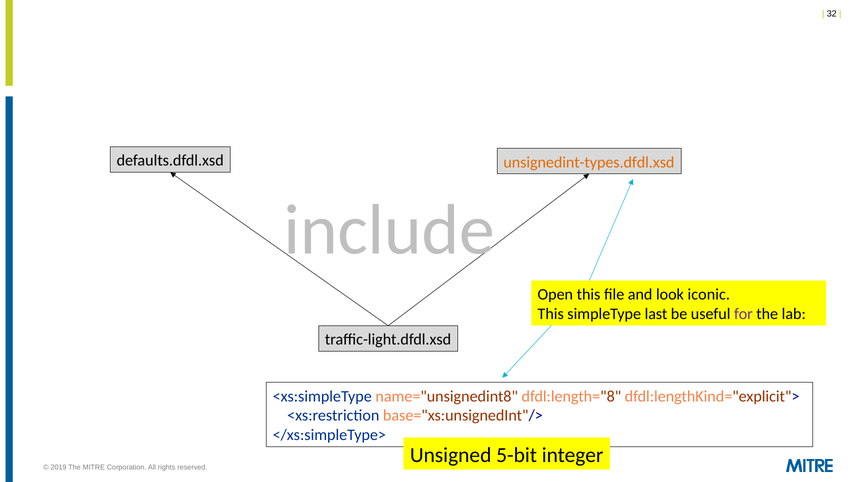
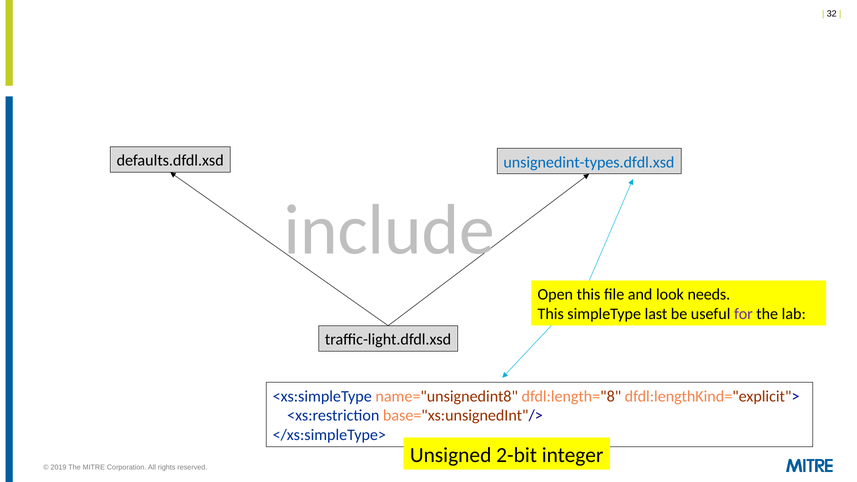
unsignedint-types.dfdl.xsd colour: orange -> blue (589, 162)
iconic: iconic -> needs (709, 295)
5-bit: 5-bit -> 2-bit (517, 455)
